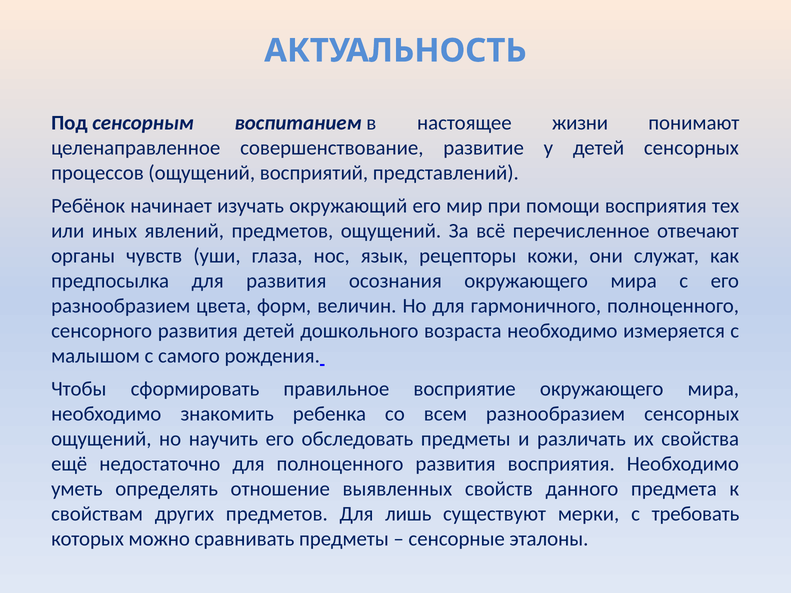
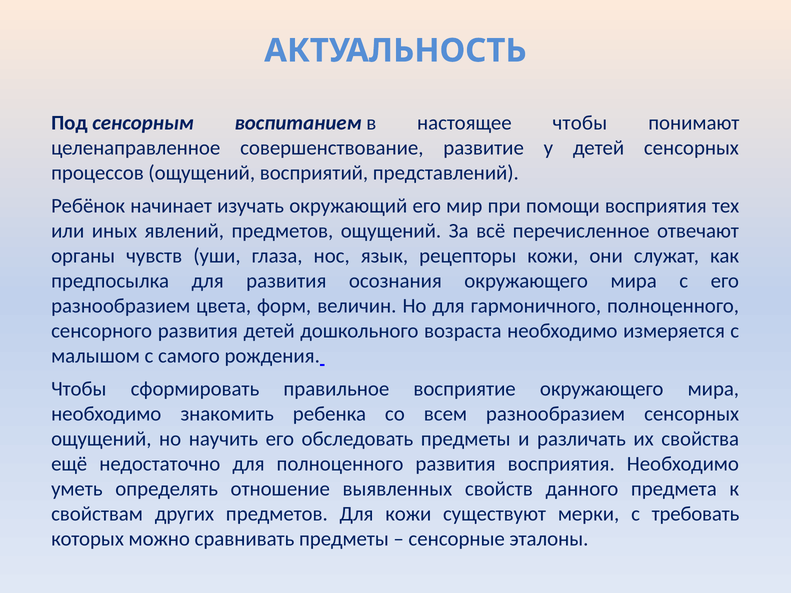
настоящее жизни: жизни -> чтобы (580, 123)
Для лишь: лишь -> кожи (408, 514)
